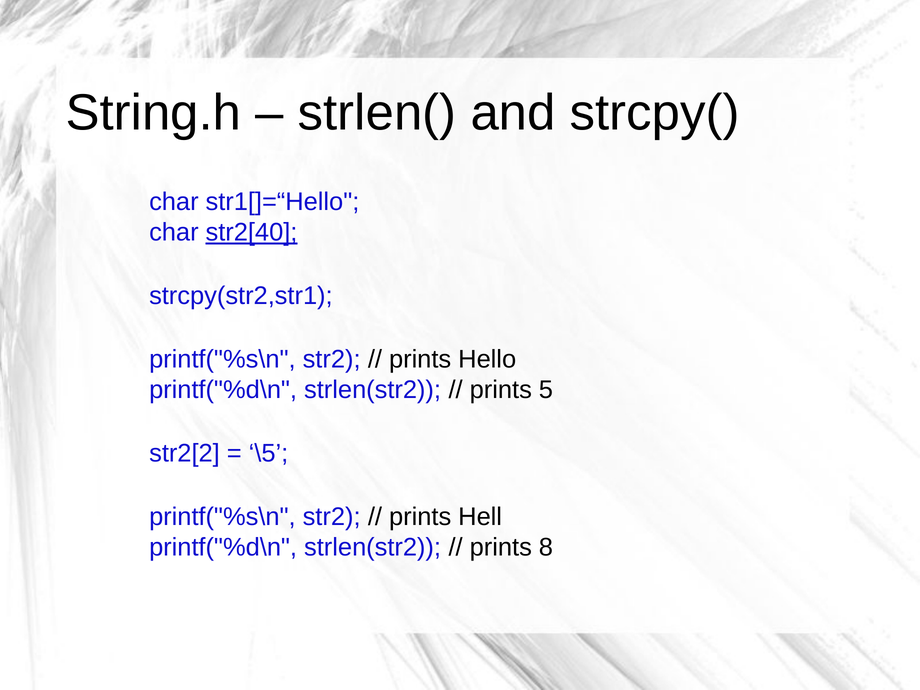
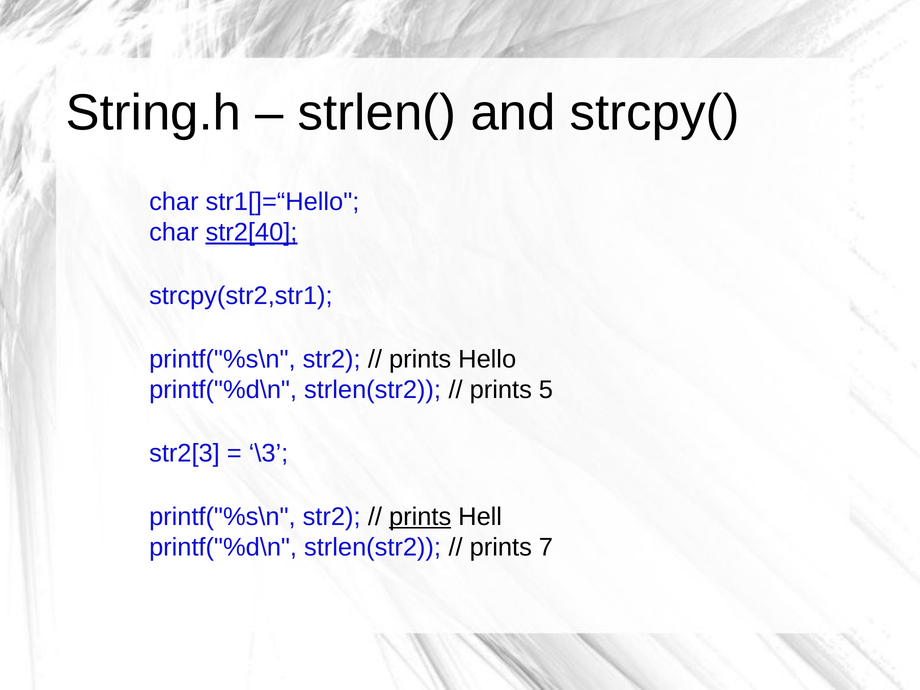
str2[2: str2[2 -> str2[3 (184, 453)
\5: \5 -> \3 (268, 453)
prints underline: none -> present (420, 517)
8: 8 -> 7 (546, 547)
